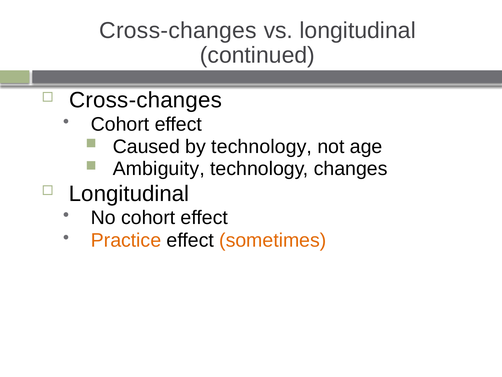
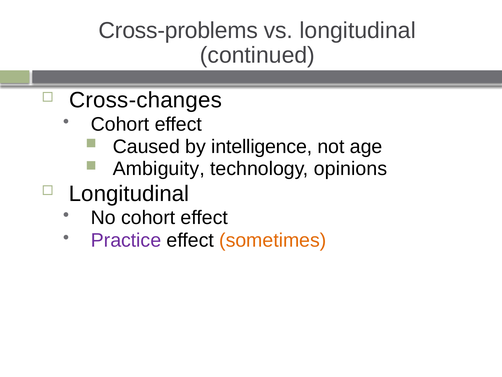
Cross-changes: Cross-changes -> Cross-problems (178, 30)
by technology: technology -> intelligence (262, 146)
changes: changes -> opinions (351, 169)
Practice colour: orange -> purple (126, 240)
